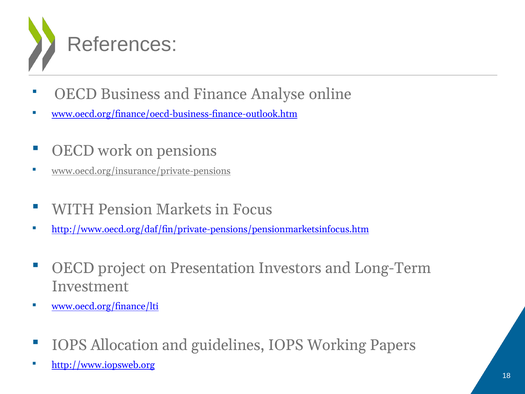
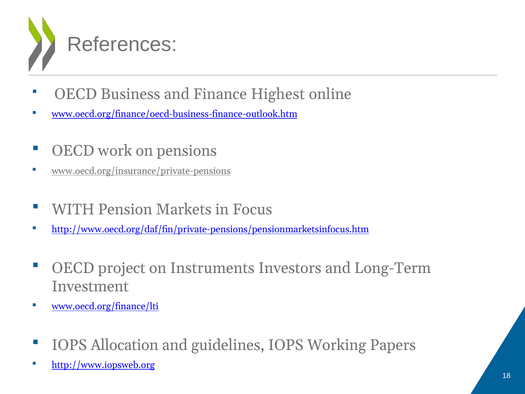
Analyse: Analyse -> Highest (278, 94)
Presentation: Presentation -> Instruments (212, 268)
